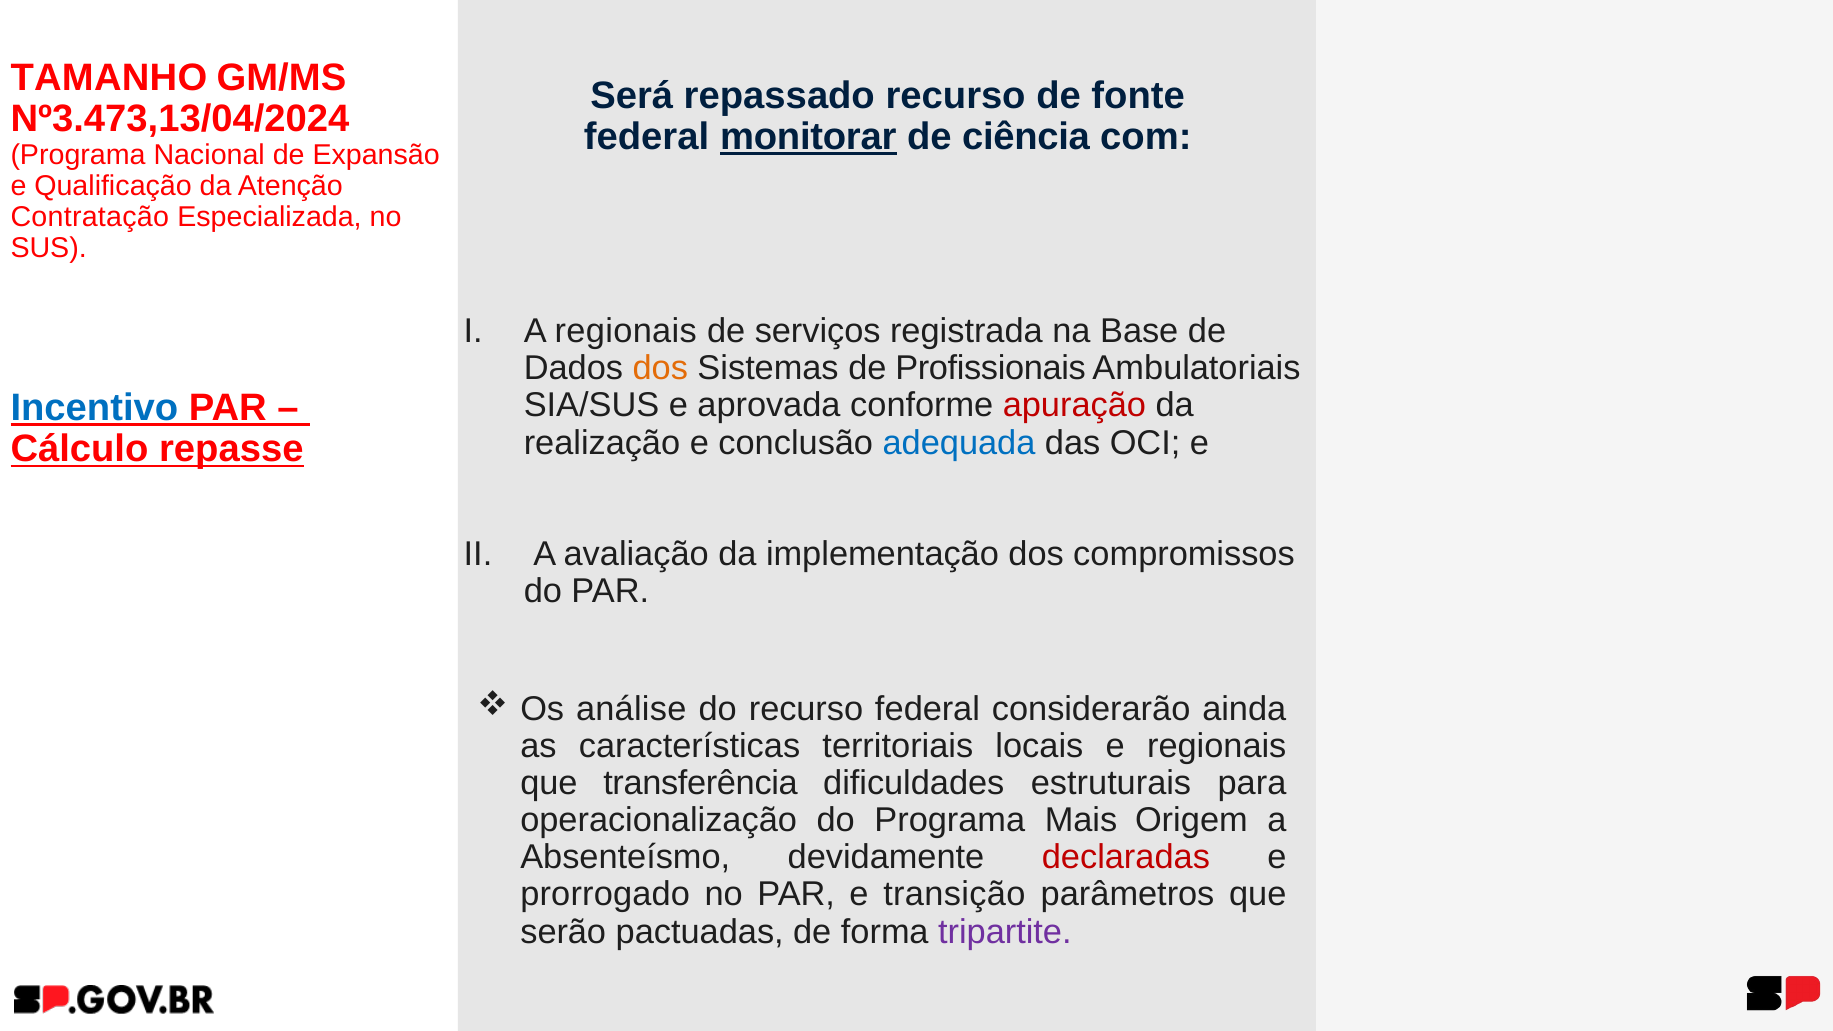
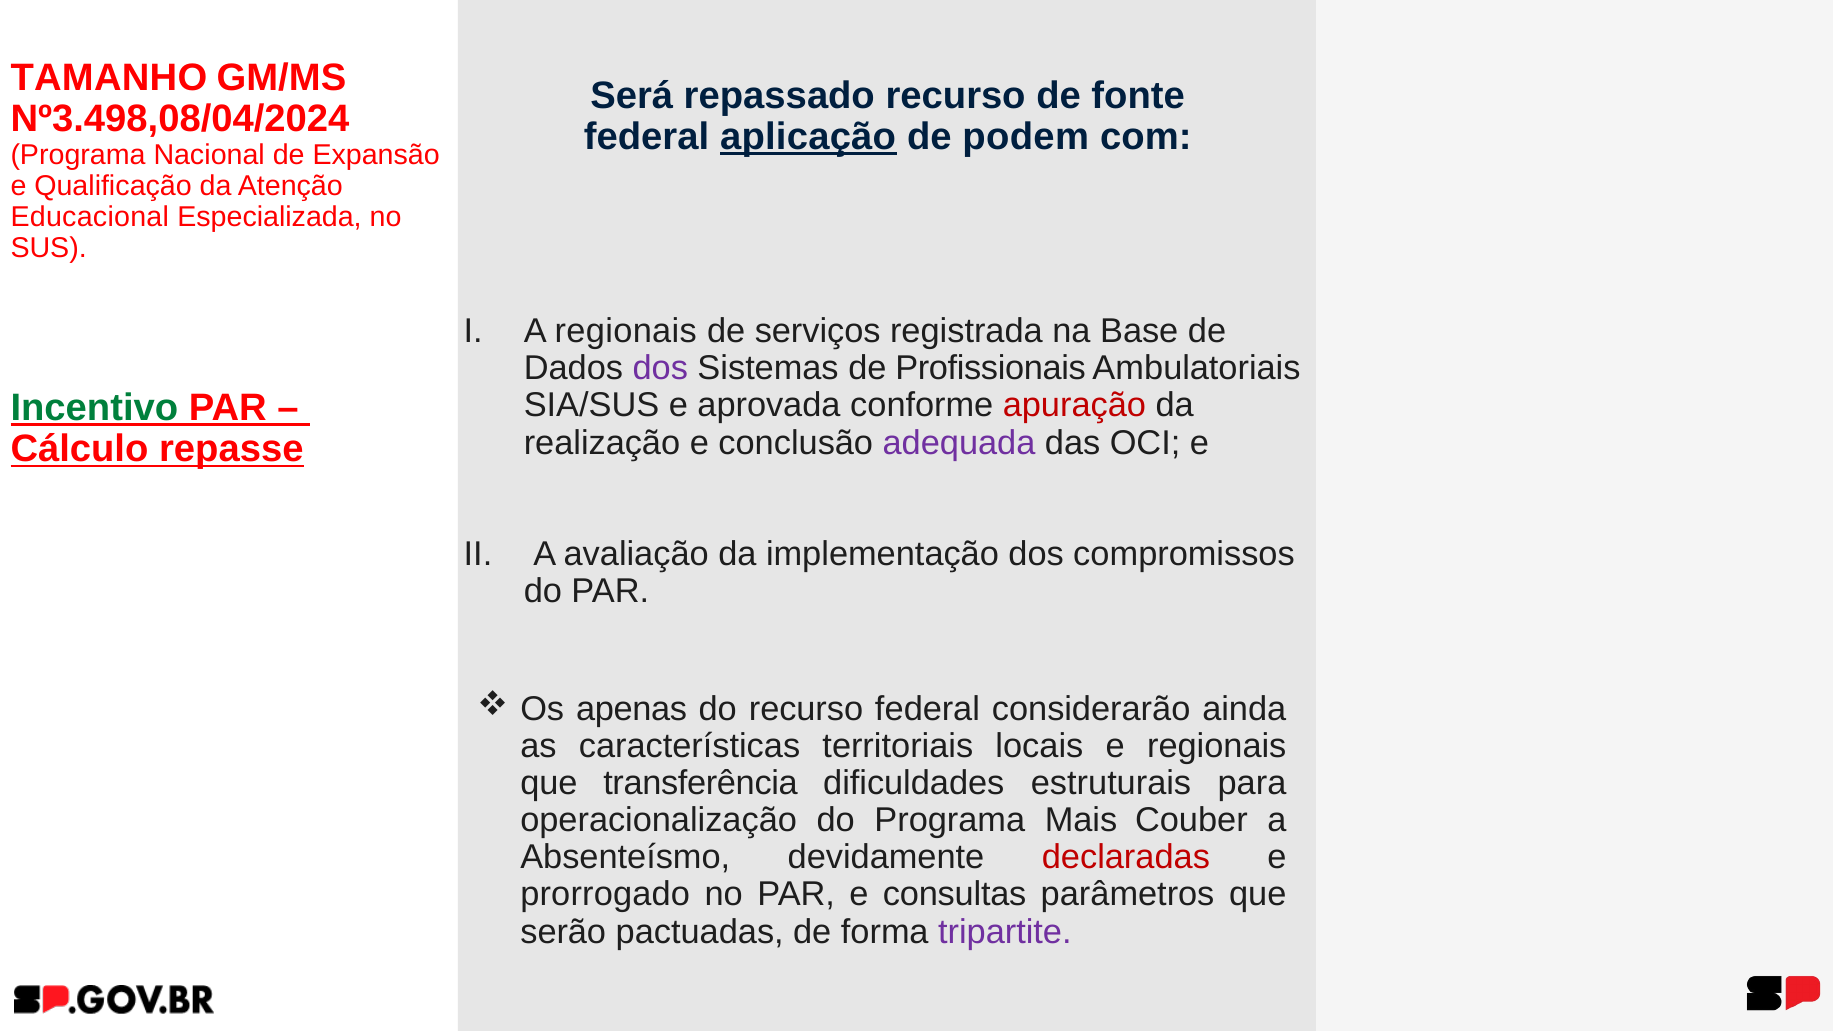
Nº3.473,13/04/2024: Nº3.473,13/04/2024 -> Nº3.498,08/04/2024 (180, 119)
monitorar: monitorar -> aplicação (808, 137)
ciência: ciência -> podem (1026, 137)
Contratação: Contratação -> Educacional (90, 217)
dos colour: orange -> purple (660, 369)
Incentivo colour: blue -> green (94, 408)
adequada colour: blue -> purple (959, 443)
análise: análise -> apenas (632, 709)
Origem: Origem -> Couber (1191, 820)
transição: transição -> consultas (955, 895)
